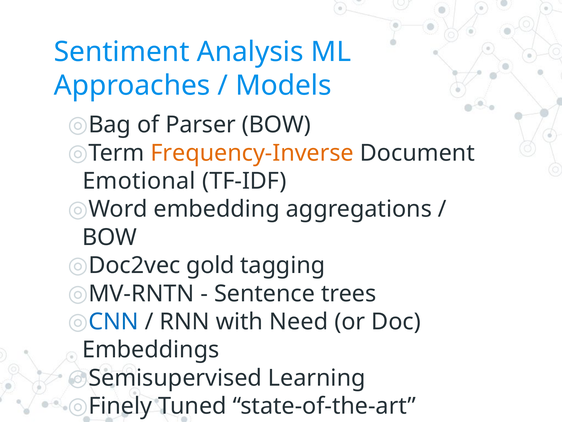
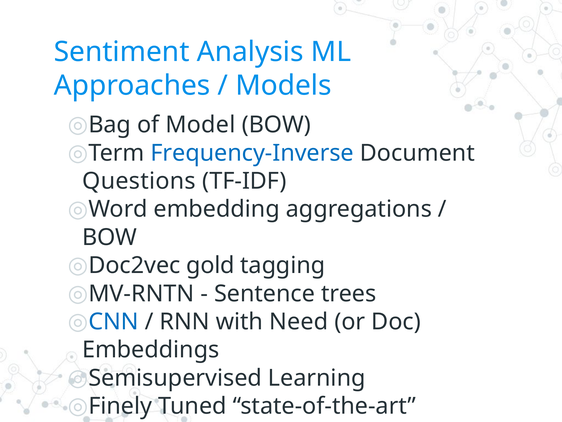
Parser: Parser -> Model (200, 125)
Frequency-Inverse colour: orange -> blue (252, 153)
Emotional: Emotional -> Questions (139, 181)
